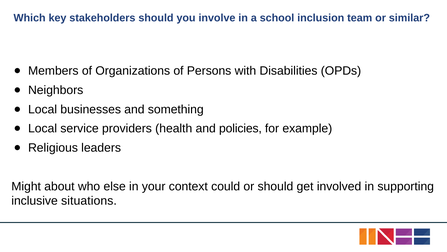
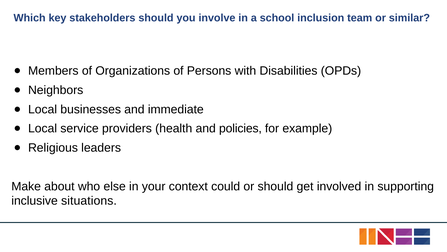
something: something -> immediate (176, 109)
Might: Might -> Make (26, 186)
